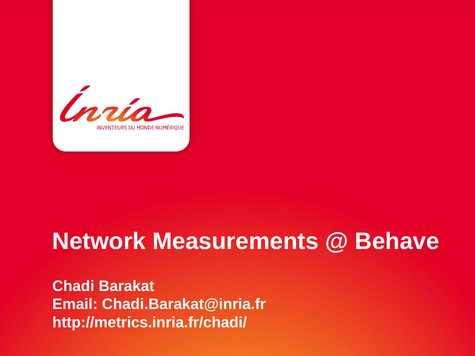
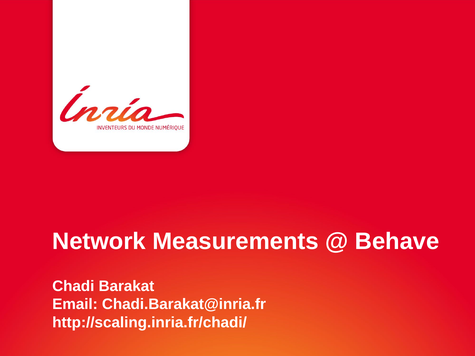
http://metrics.inria.fr/chadi/: http://metrics.inria.fr/chadi/ -> http://scaling.inria.fr/chadi/ (150, 323)
